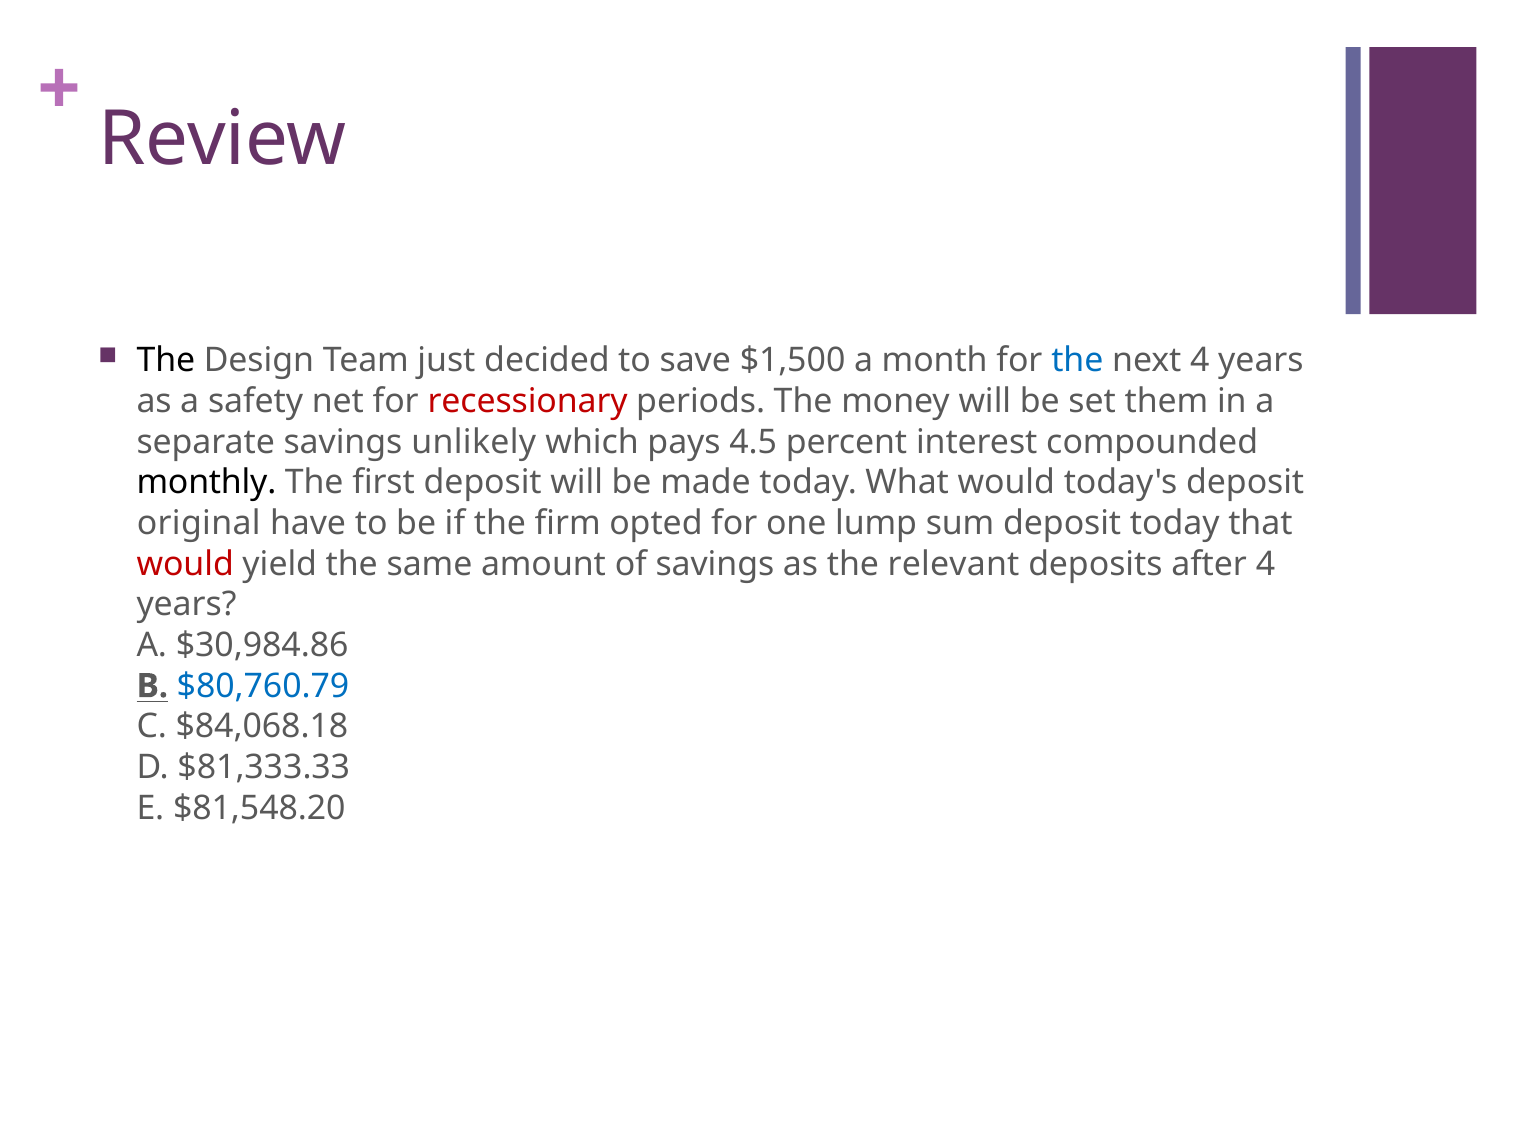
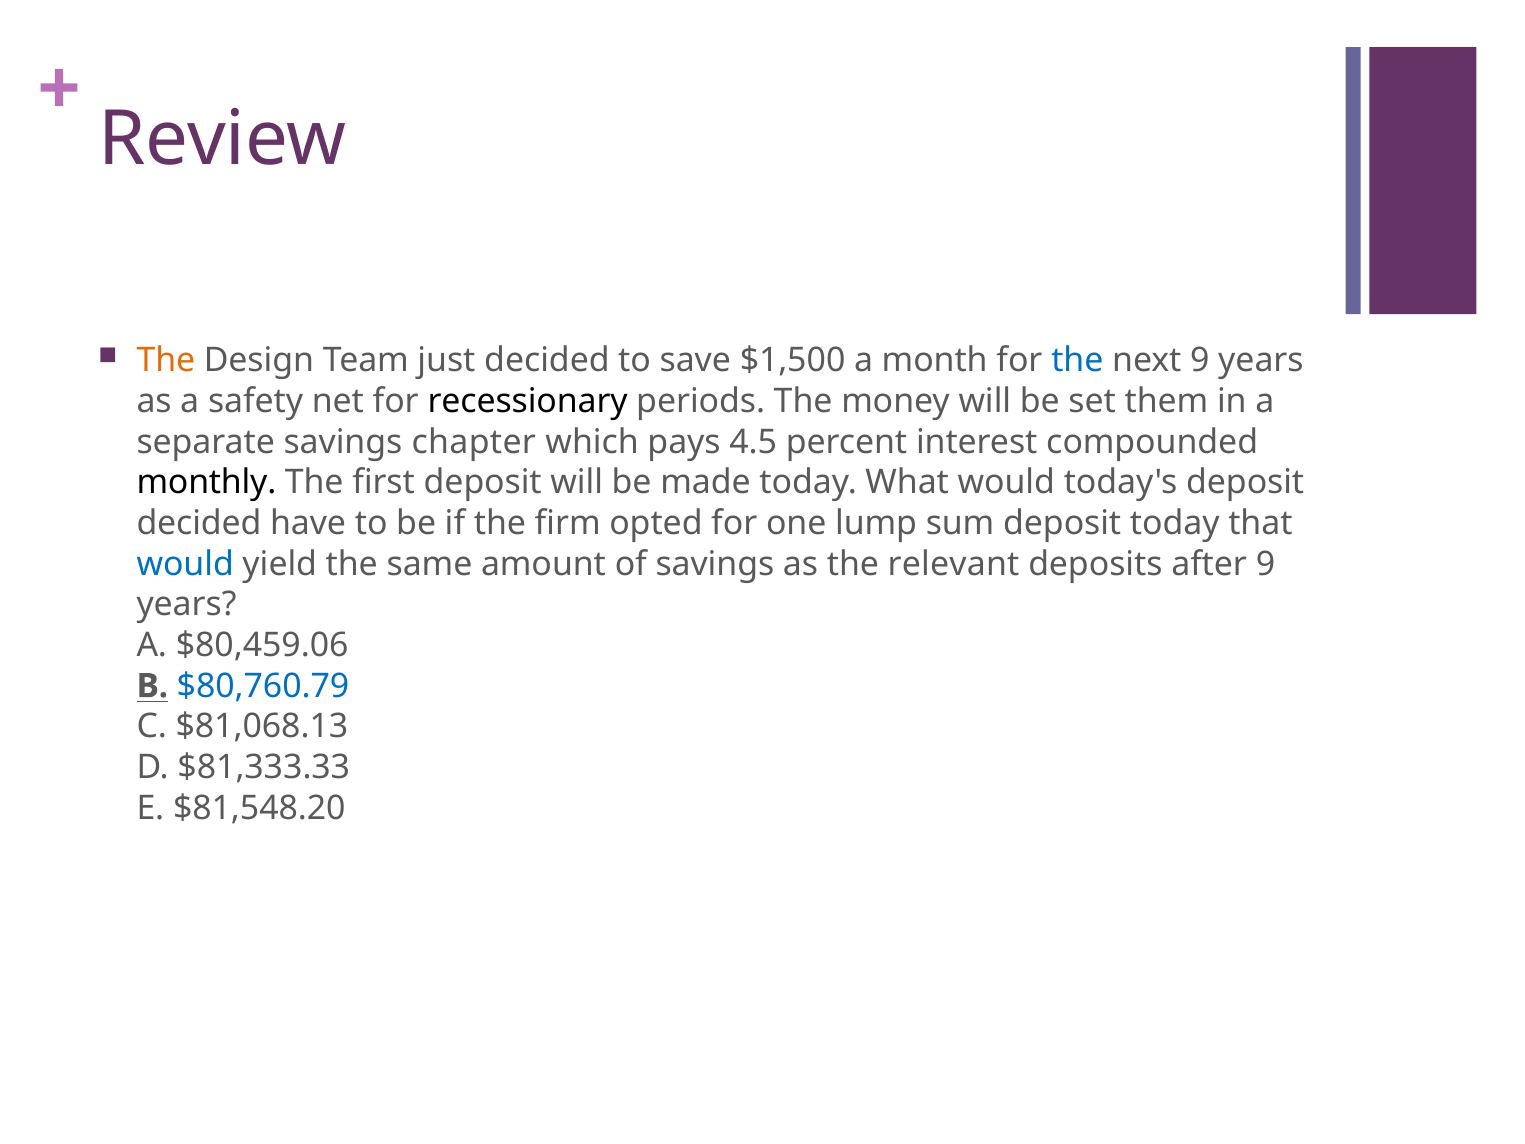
The colour: black -> orange (166, 361)
next 4: 4 -> 9 (1200, 361)
recessionary colour: red -> black (528, 401)
unlikely: unlikely -> chapter (474, 442)
original: original -> decided (199, 523)
would colour: red -> blue (185, 564)
after 4: 4 -> 9 (1265, 564)
$30,984.86: $30,984.86 -> $80,459.06 (262, 645)
$84,068.18: $84,068.18 -> $81,068.13 (262, 727)
